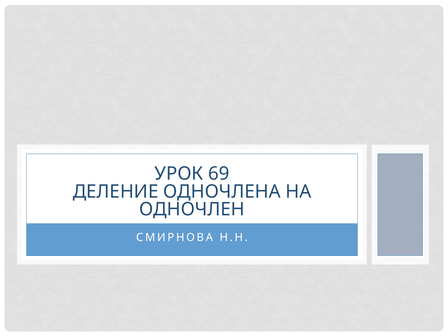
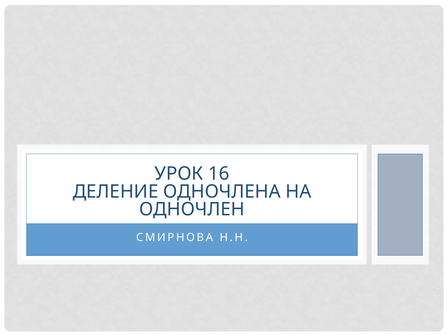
69: 69 -> 16 (219, 174)
